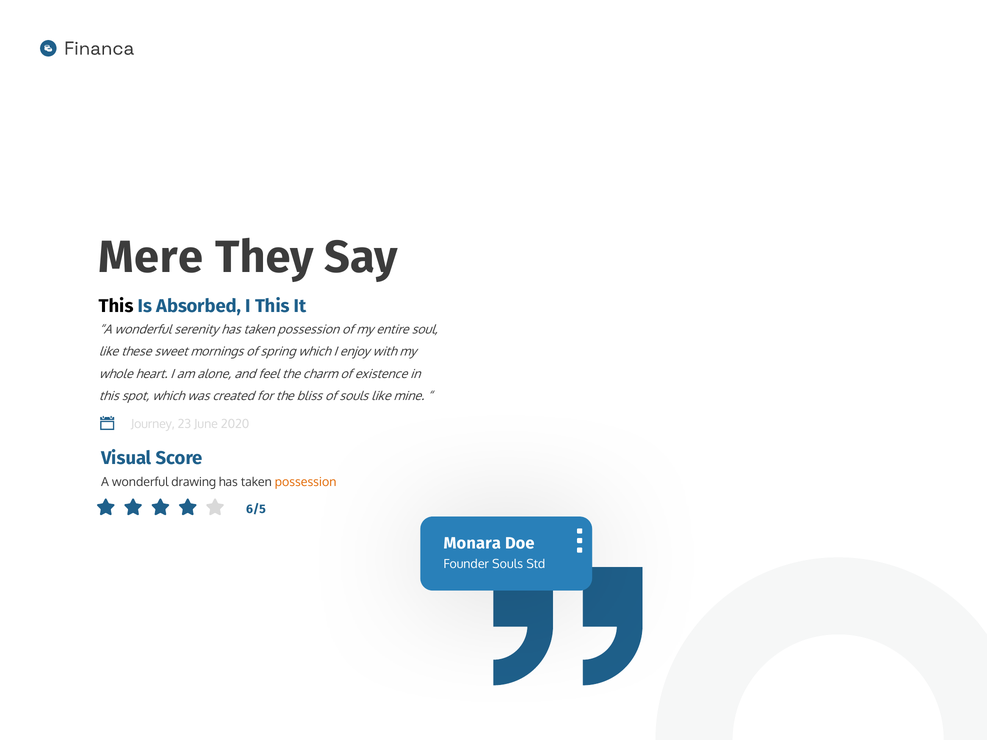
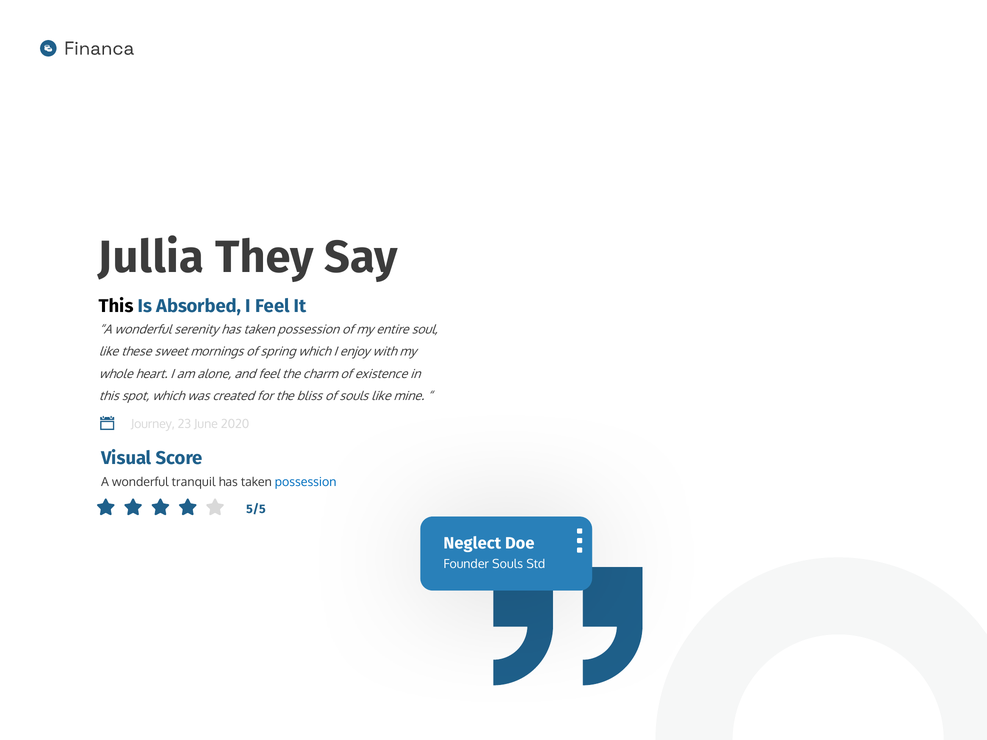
Mere: Mere -> Jullia (151, 258)
I This: This -> Feel (272, 306)
drawing: drawing -> tranquil (194, 482)
possession colour: orange -> blue (306, 482)
6/5: 6/5 -> 5/5 (256, 509)
Monara: Monara -> Neglect (472, 544)
